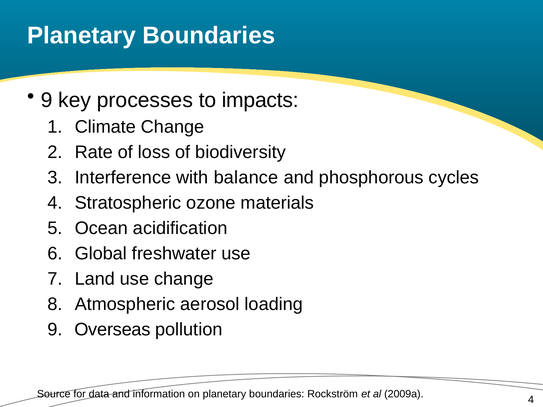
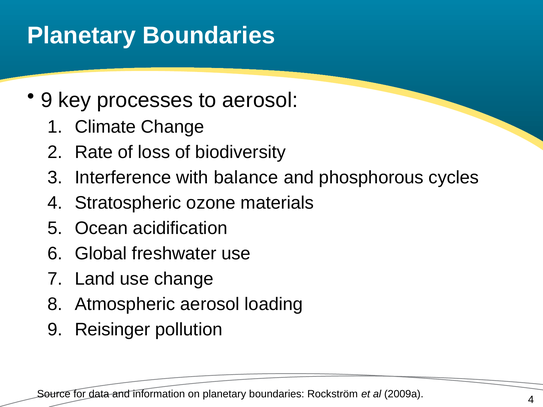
to impacts: impacts -> aerosol (260, 100)
Overseas: Overseas -> Reisinger (112, 330)
